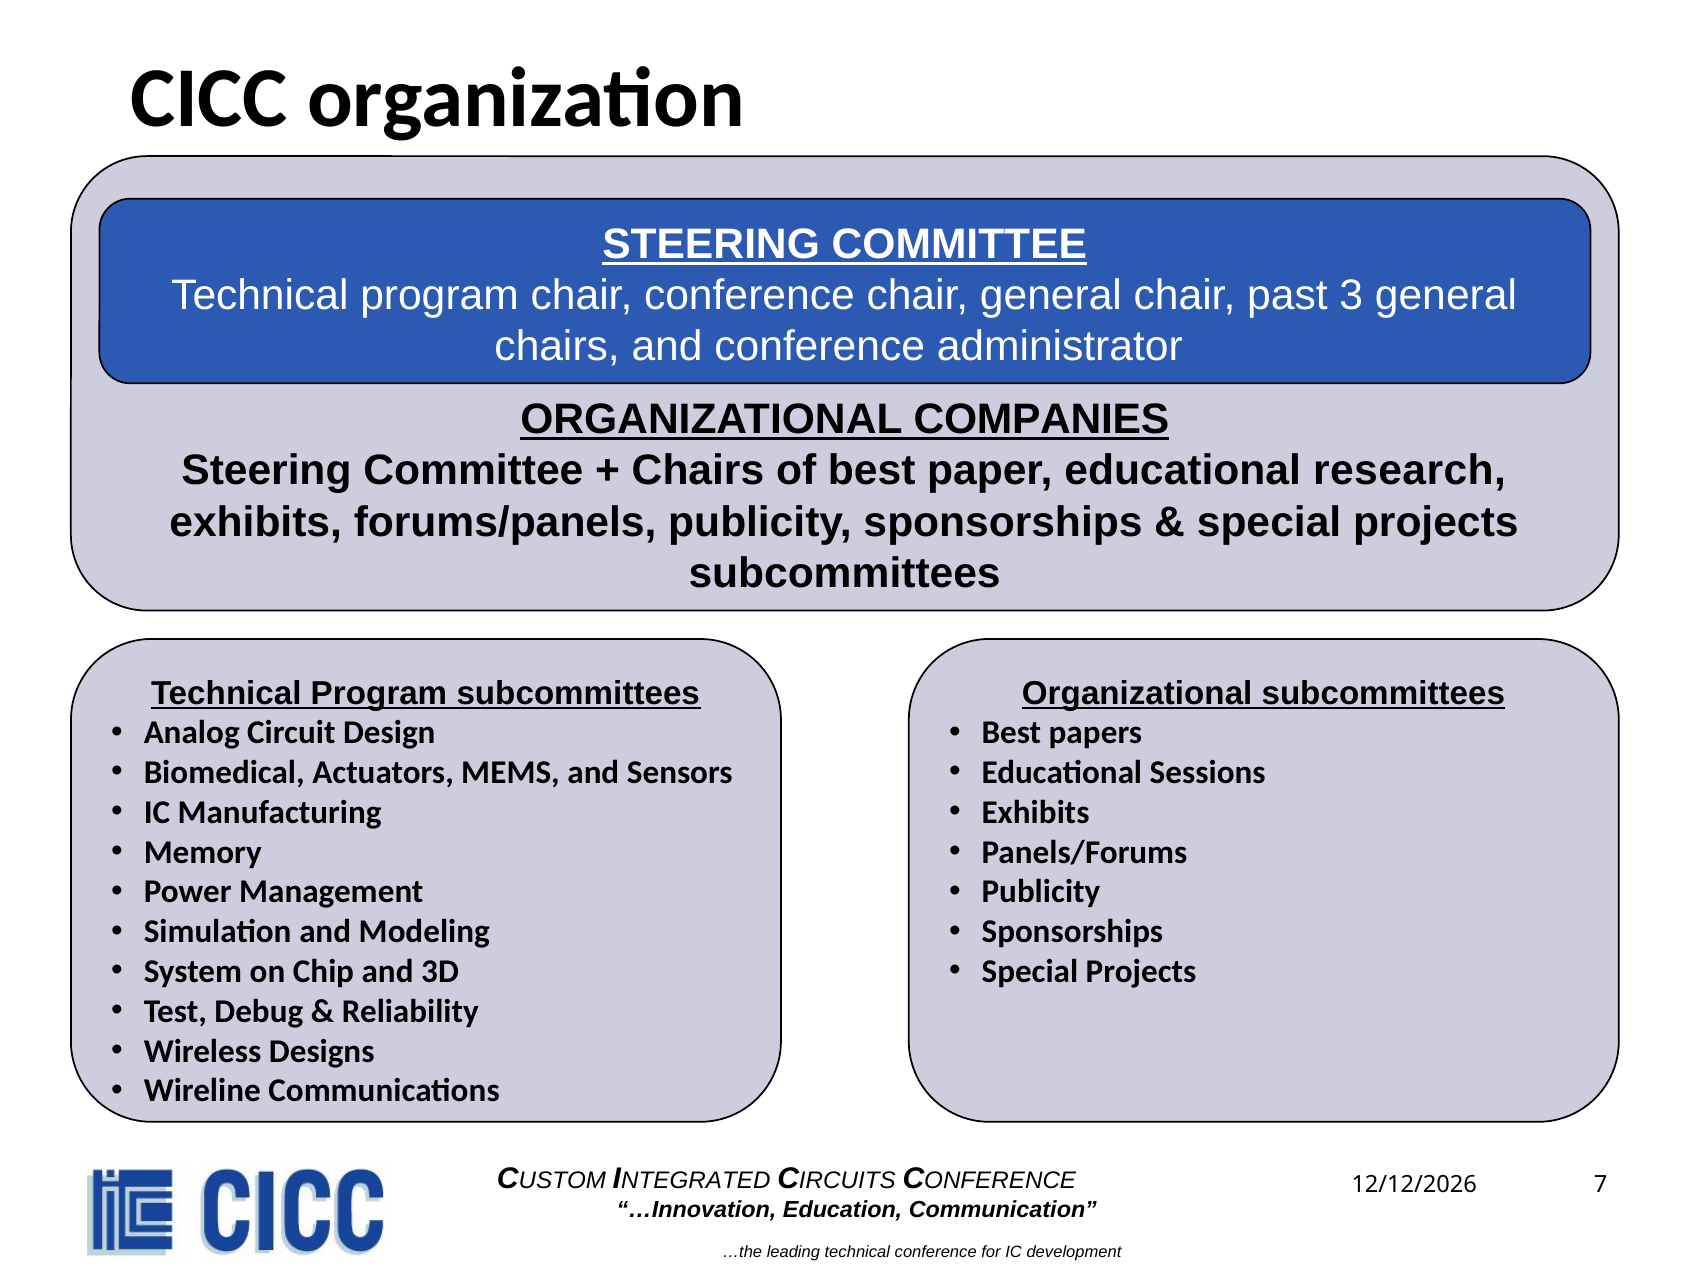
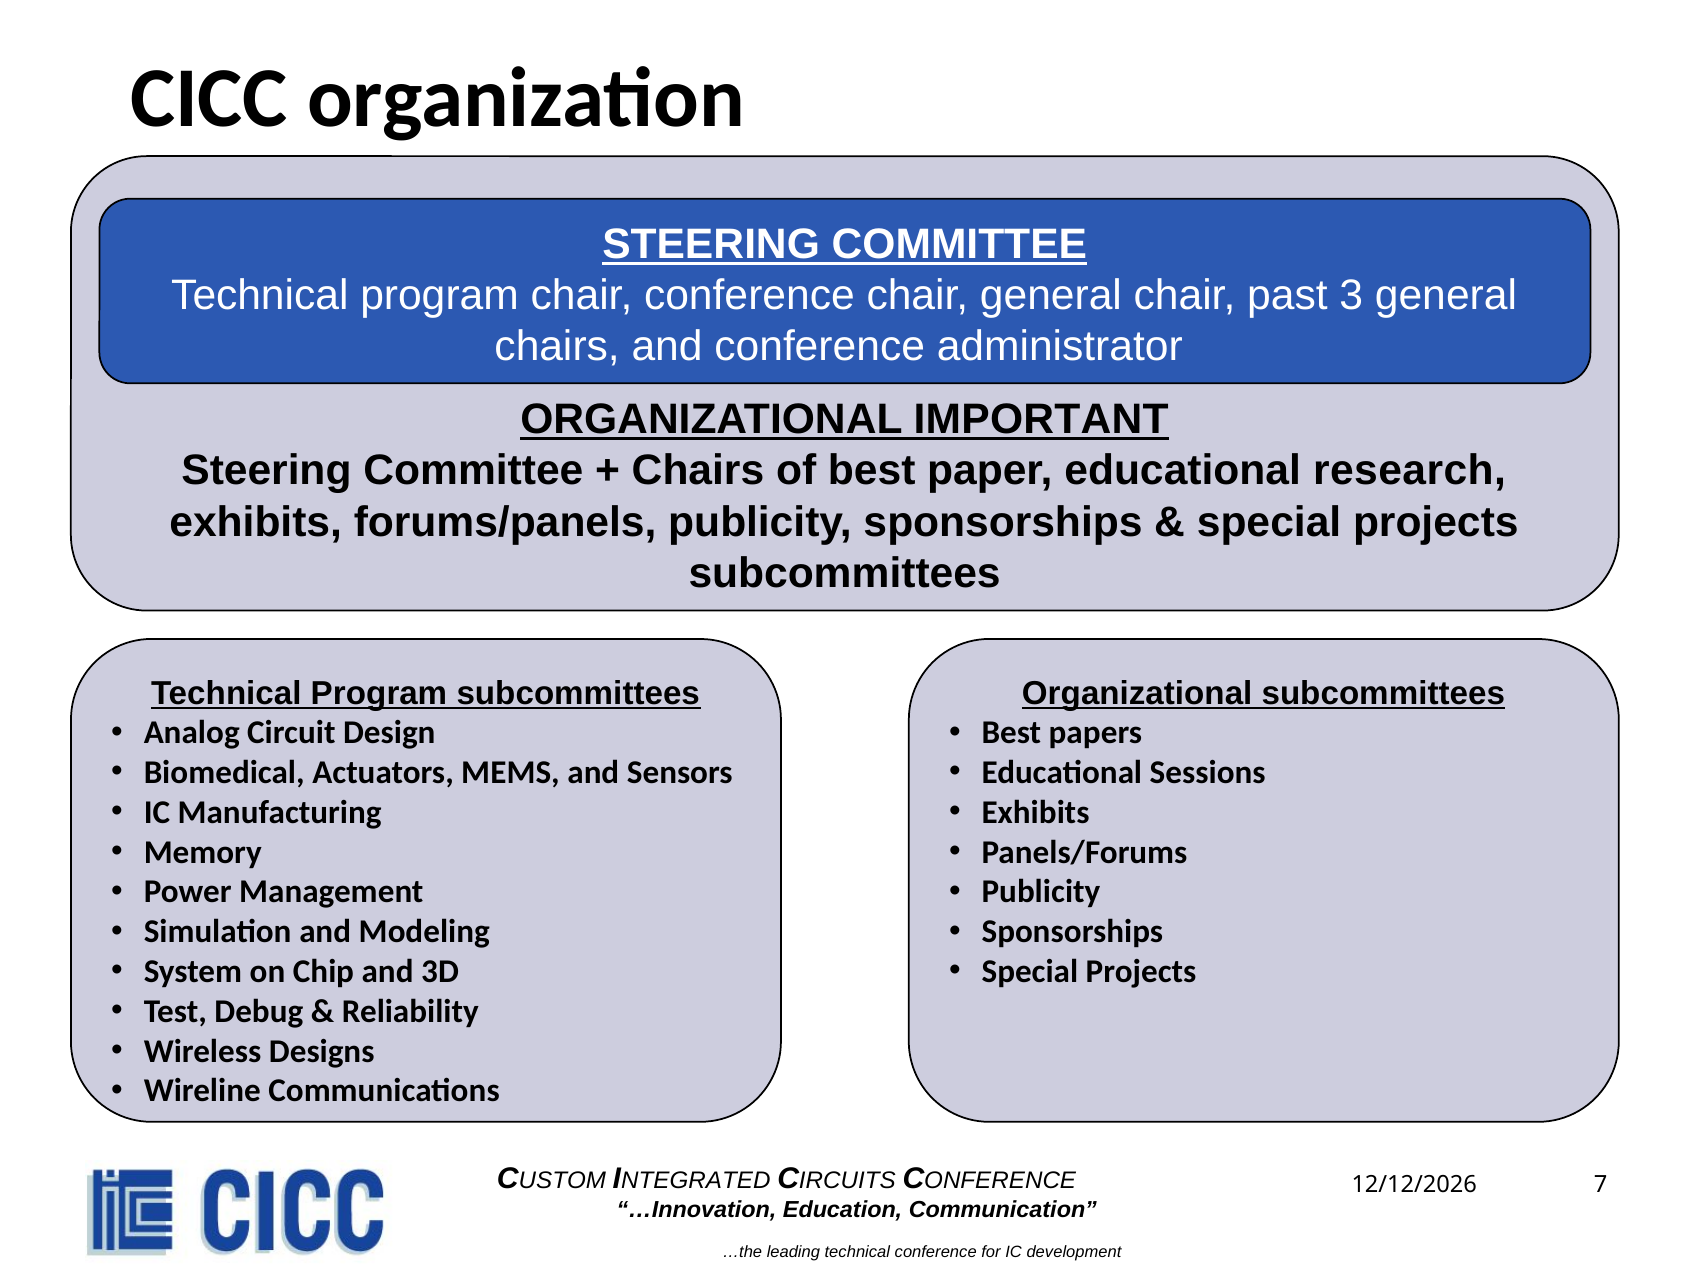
COMPANIES: COMPANIES -> IMPORTANT (1041, 420)
